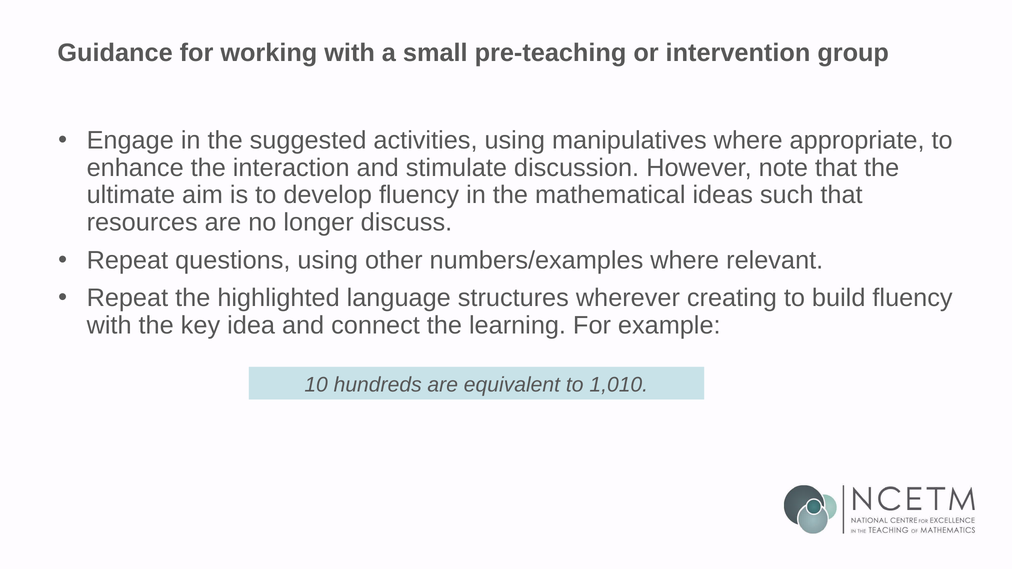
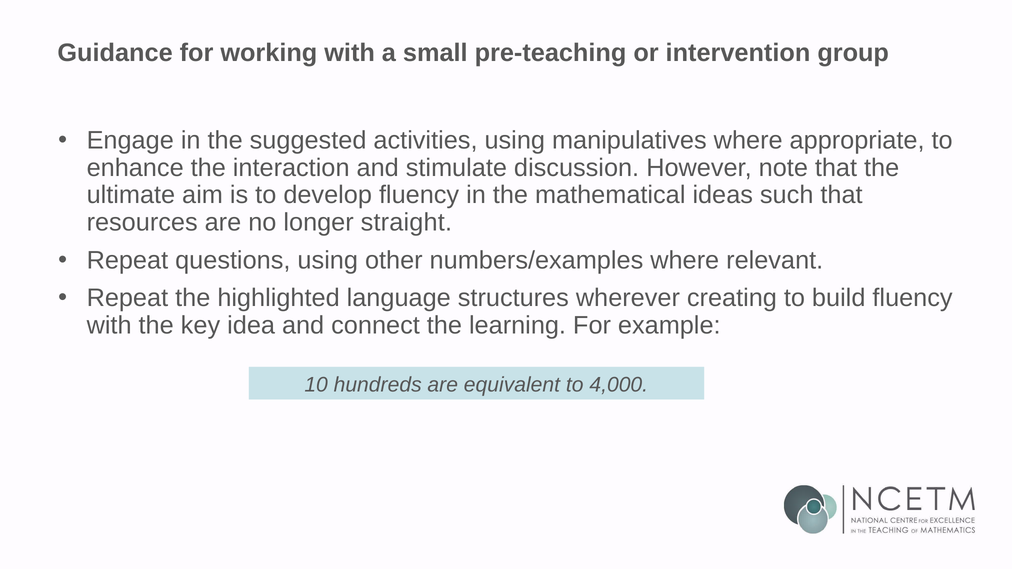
discuss: discuss -> straight (406, 222)
1,010: 1,010 -> 4,000 (619, 385)
